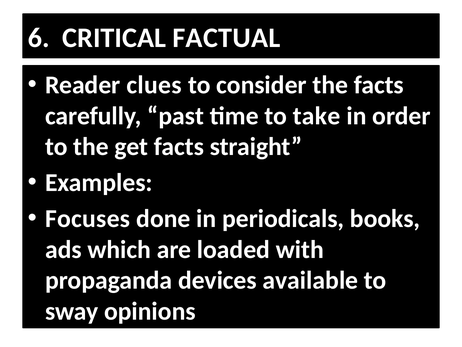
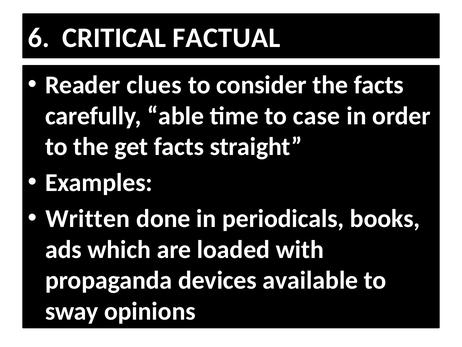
past: past -> able (176, 116)
take: take -> case (317, 116)
Focuses: Focuses -> Written (88, 218)
